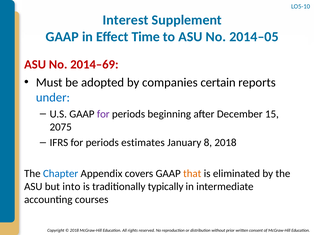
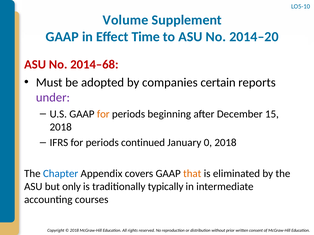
Interest: Interest -> Volume (126, 20)
2014–05: 2014–05 -> 2014–20 (254, 37)
2014–69: 2014–69 -> 2014–68 (94, 65)
under colour: blue -> purple (53, 98)
for colour: purple -> orange (103, 114)
2075: 2075 -> 2018 (61, 127)
estimates: estimates -> continued (143, 143)
8: 8 -> 0 (208, 143)
into: into -> only (72, 187)
